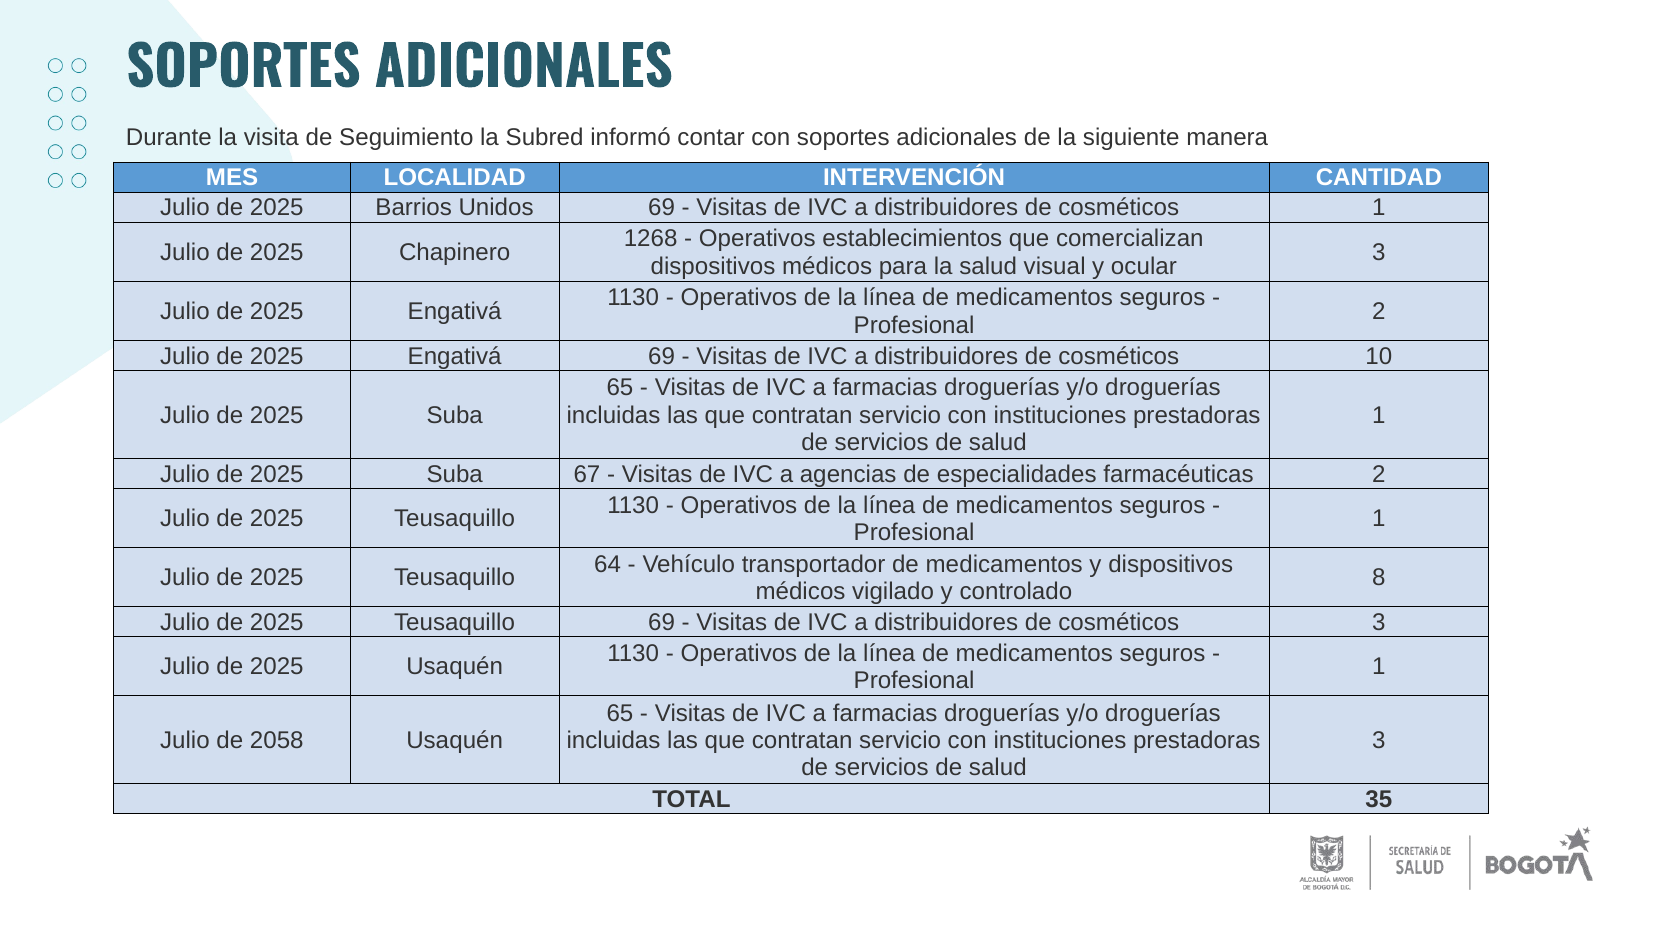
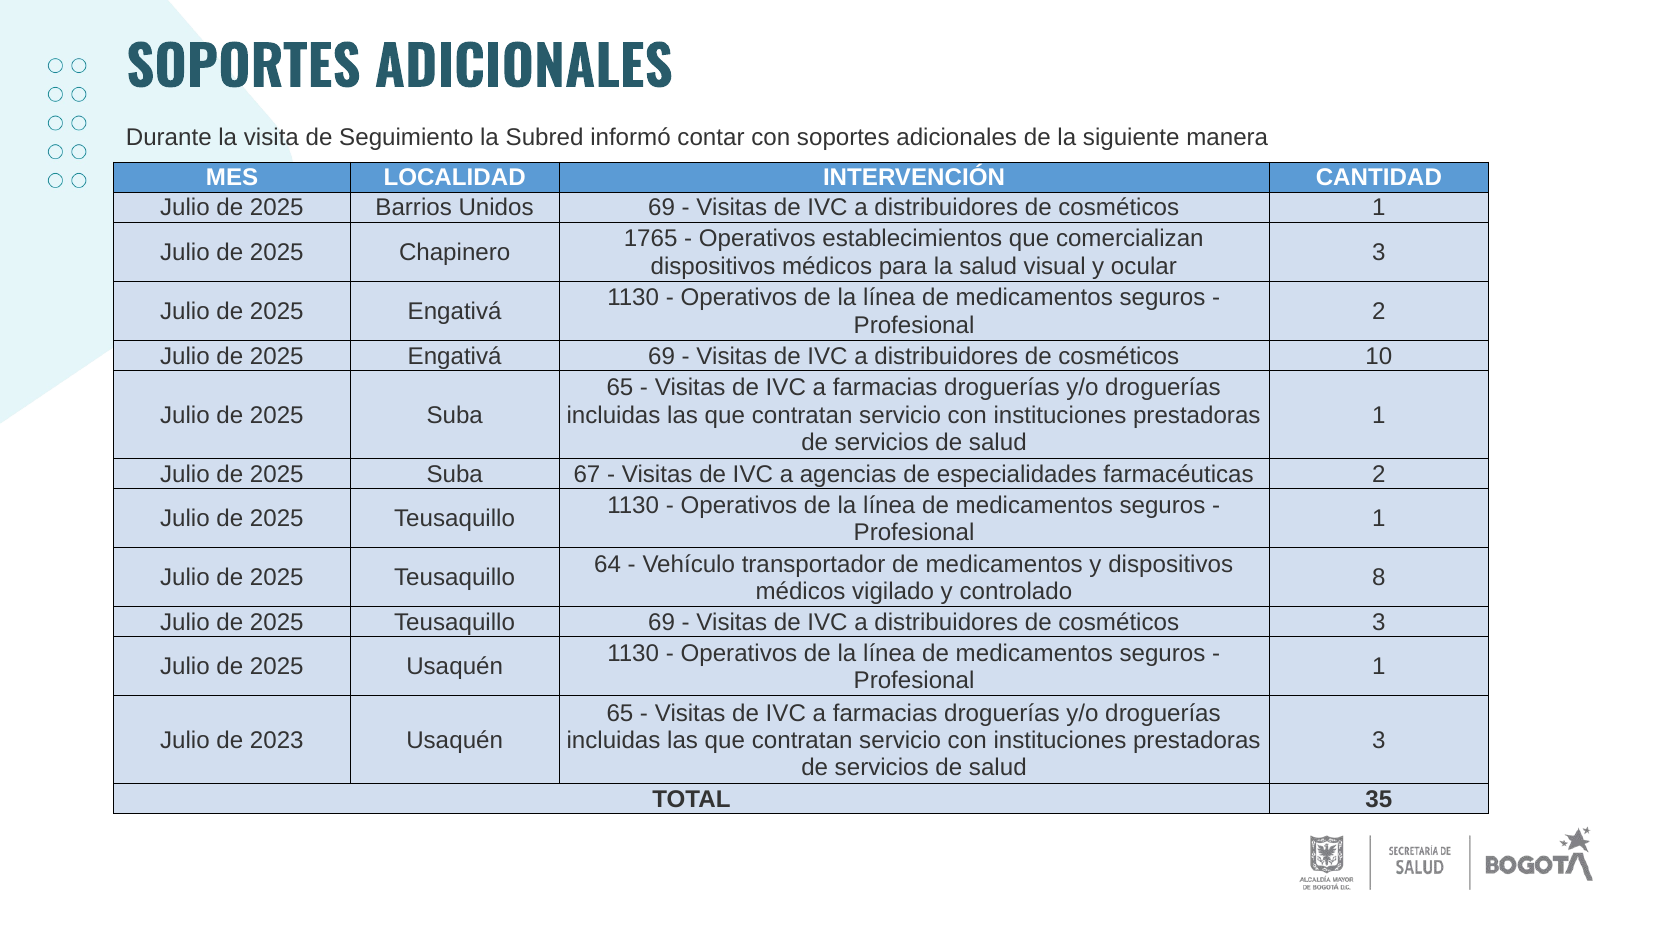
1268: 1268 -> 1765 (651, 239)
2058: 2058 -> 2023 (277, 740)
